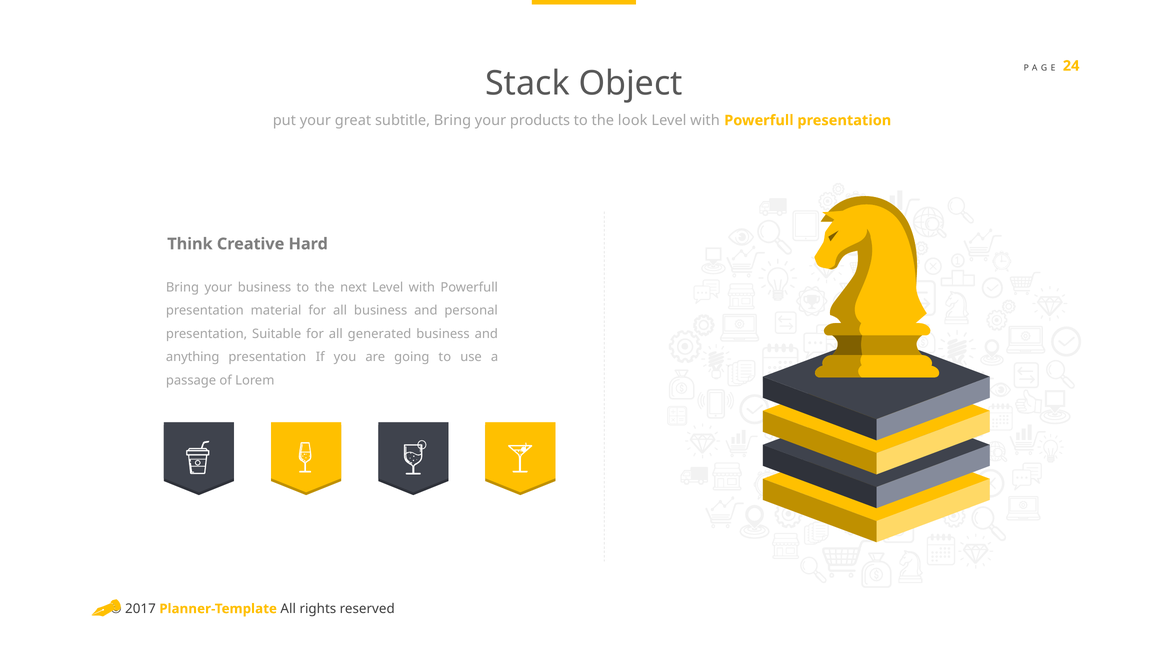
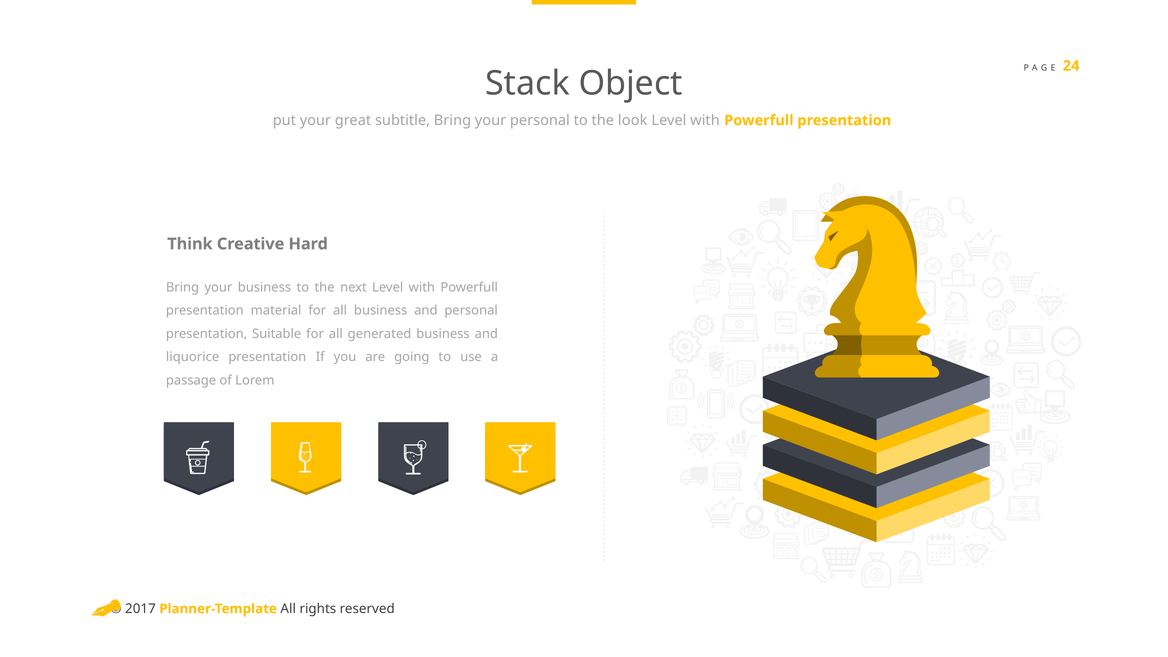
your products: products -> personal (540, 120)
anything: anything -> liquorice (193, 357)
